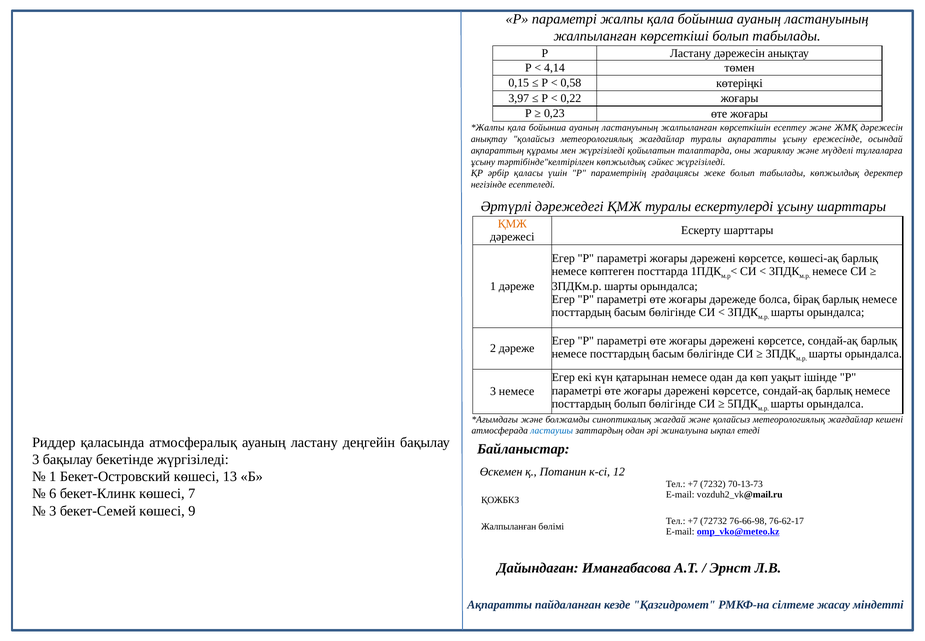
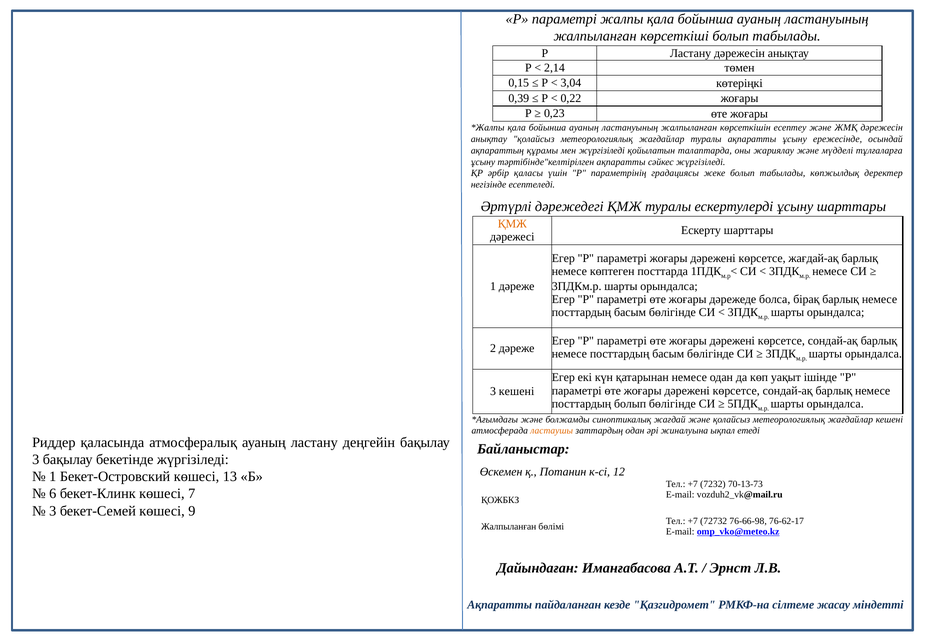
4,14: 4,14 -> 2,14 (554, 68)
0,58: 0,58 -> 3,04 (571, 83)
3,97: 3,97 -> 0,39 (519, 98)
тәртібінде"келтірілген көпжылдық: көпжылдық -> ақпаратты (621, 162)
көшесі-ақ: көшесі-ақ -> жағдай-ақ (814, 258)
3 немесе: немесе -> кешені (517, 391)
ластаушы colour: blue -> orange (552, 430)
